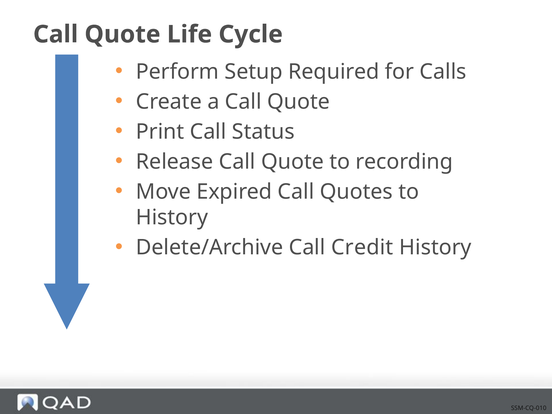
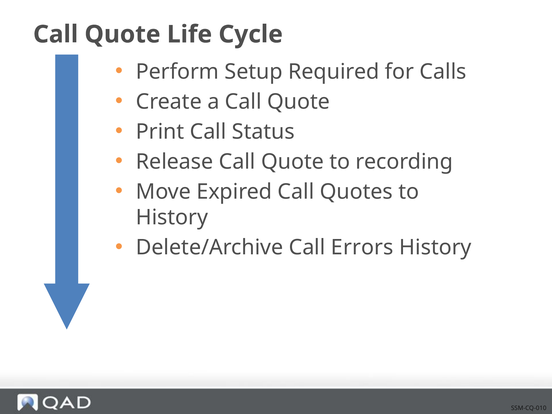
Credit: Credit -> Errors (362, 247)
